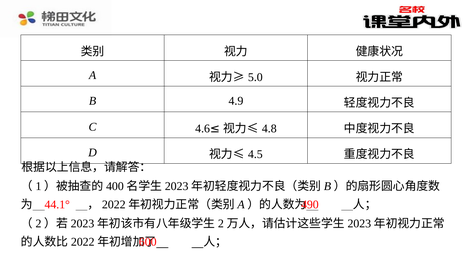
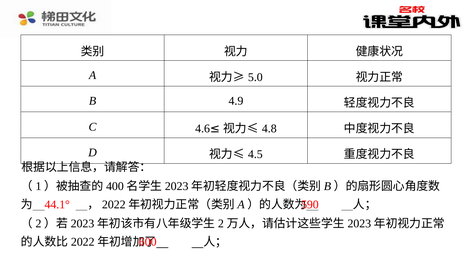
490: 490 -> 590 (310, 204)
